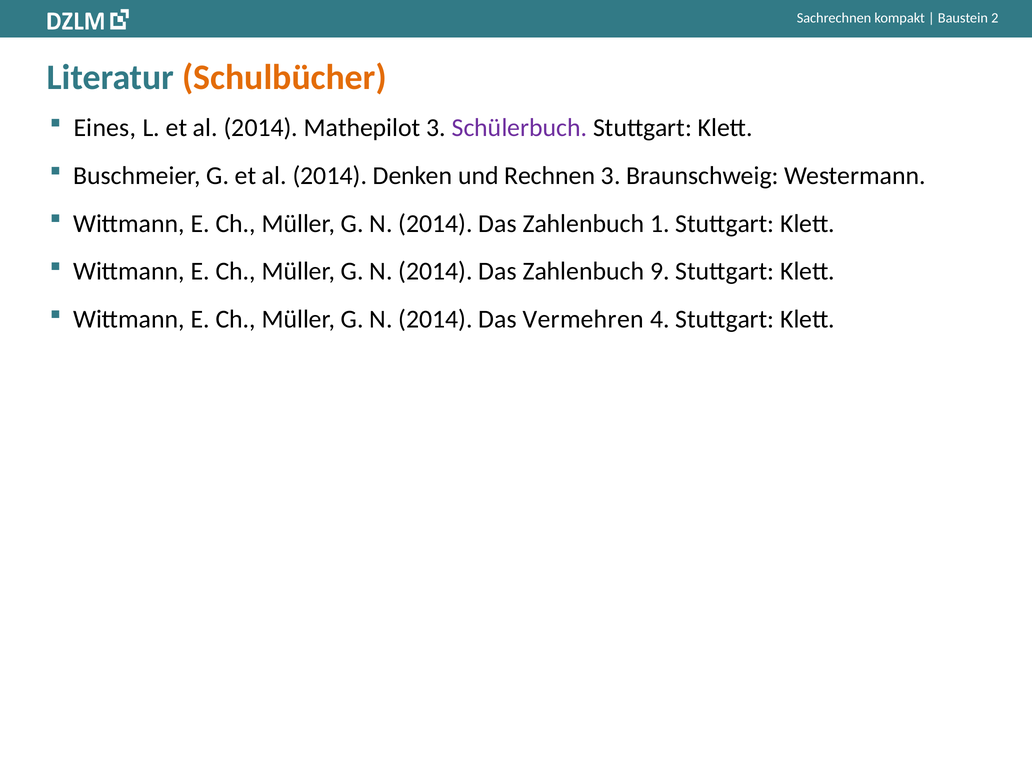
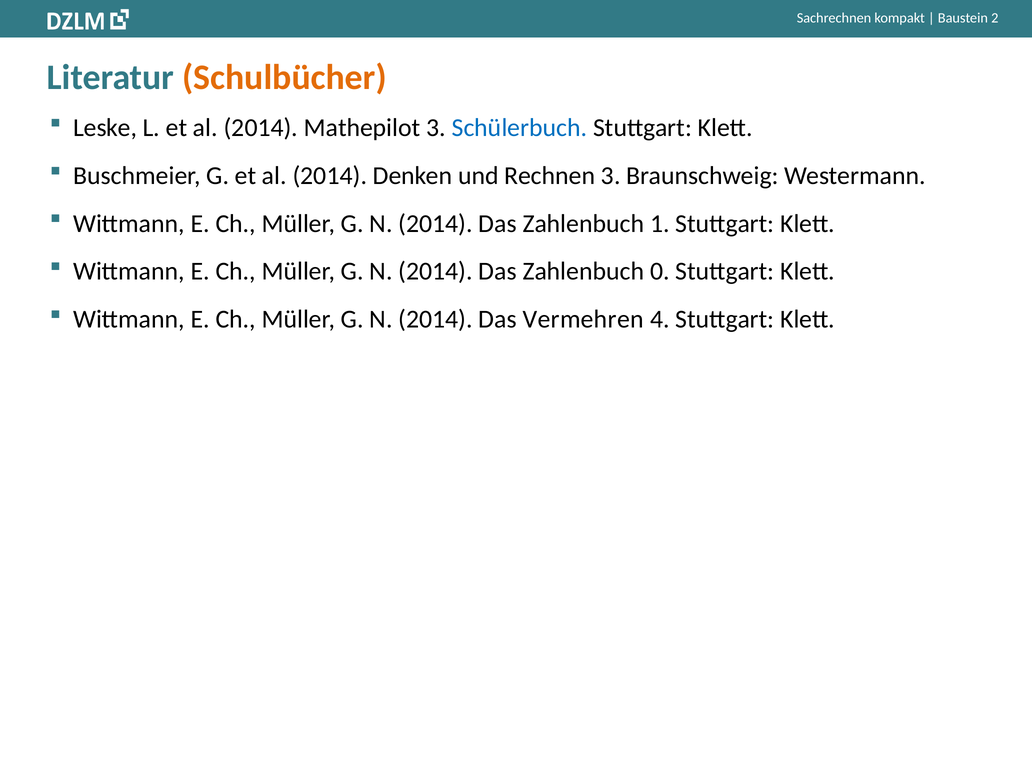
Eines: Eines -> Leske (105, 128)
Schülerbuch colour: purple -> blue (519, 128)
9: 9 -> 0 (660, 271)
